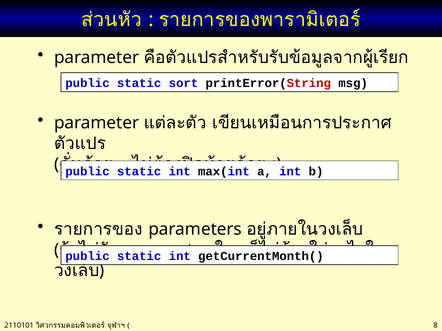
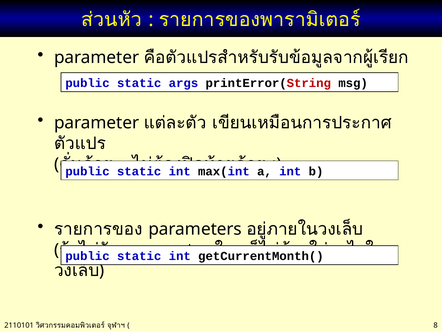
sort: sort -> args (183, 83)
